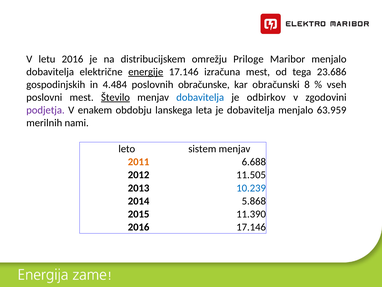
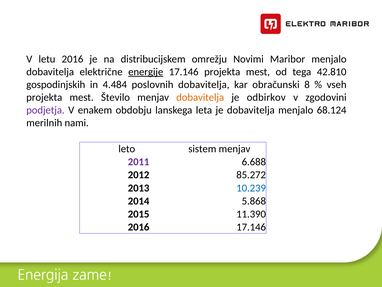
Priloge: Priloge -> Novimi (248, 59)
17.146 izračuna: izračuna -> projekta (222, 72)
23.686: 23.686 -> 42.810 (332, 72)
poslovnih obračunske: obračunske -> dobavitelja (204, 84)
poslovni: poslovni -> projekta (44, 97)
Število underline: present -> none (115, 97)
dobavitelja colour: blue -> orange (200, 97)
63.959: 63.959 -> 68.124 (332, 110)
2011 colour: orange -> purple (139, 162)
11.505: 11.505 -> 85.272 (251, 175)
